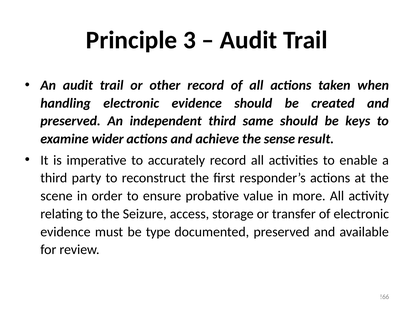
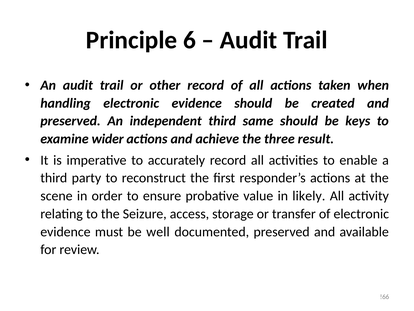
3: 3 -> 6 (189, 40)
sense: sense -> three (279, 139)
more: more -> likely (309, 196)
type: type -> well (158, 231)
